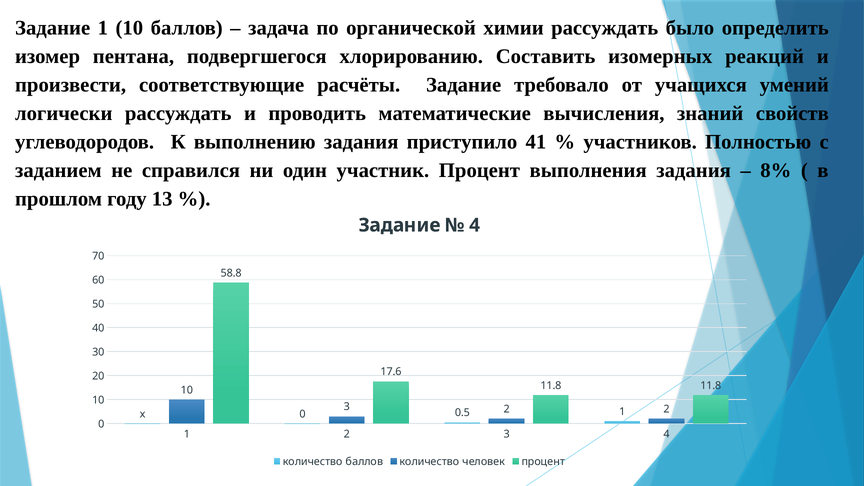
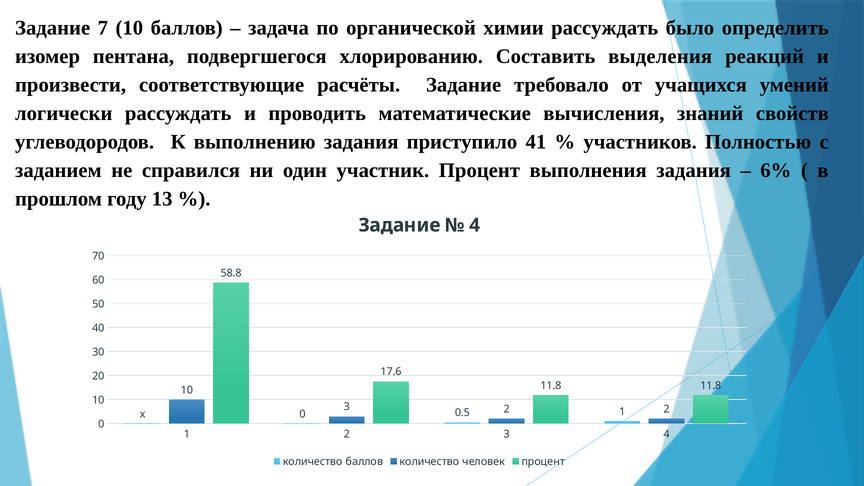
Задание 1: 1 -> 7 (103, 28)
изомерных: изомерных -> выделения (660, 56)
8%: 8% -> 6% (776, 170)
